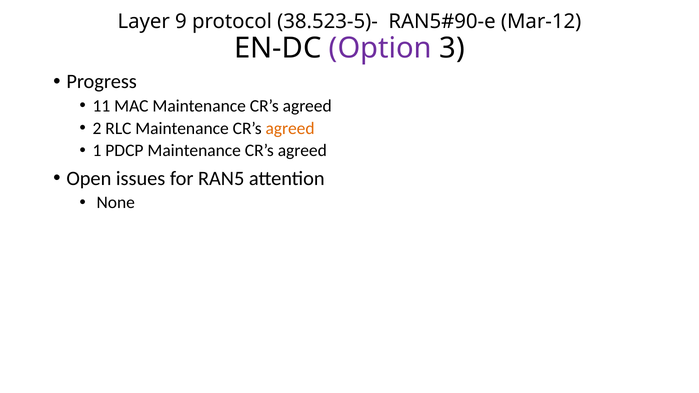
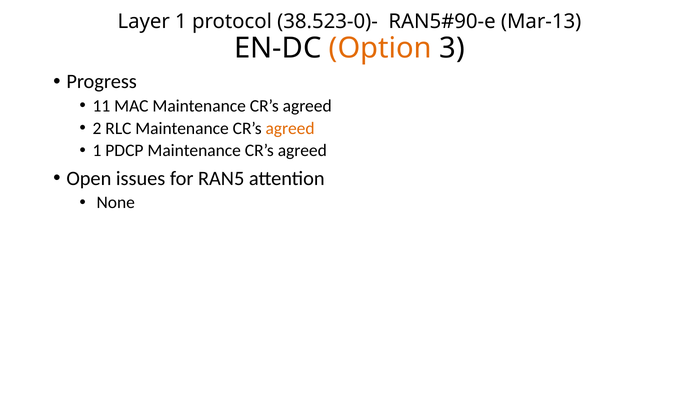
Layer 9: 9 -> 1 (181, 22)
38.523-5)-: 38.523-5)- -> 38.523-0)- (328, 22)
Mar-12: Mar-12 -> Mar-13 (541, 22)
Option colour: purple -> orange (380, 48)
